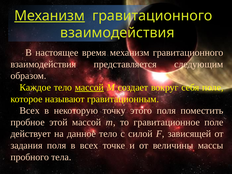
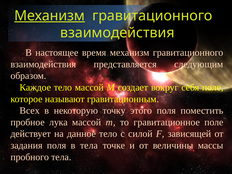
массой underline: present -> none (89, 87)
этой: этой -> лука (58, 122)
в всех: всех -> тела (89, 145)
